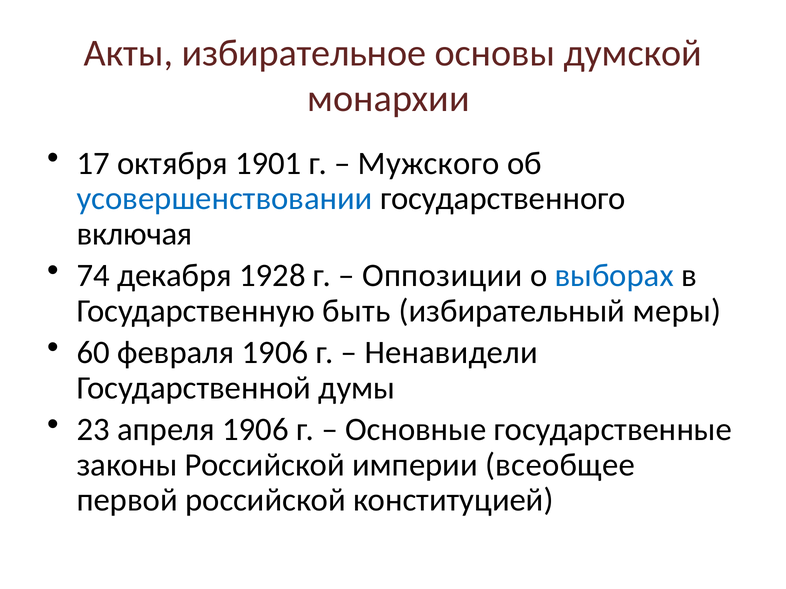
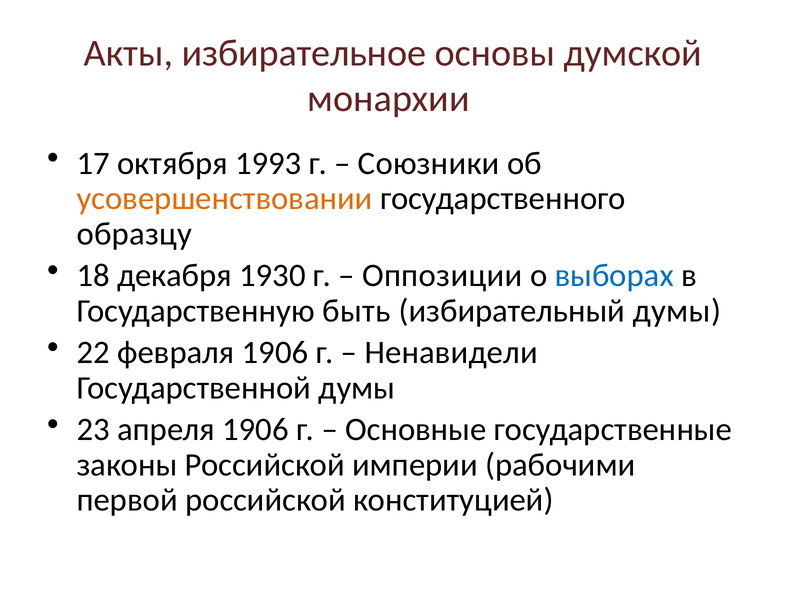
1901: 1901 -> 1993 (268, 163)
Мужского: Мужского -> Союзники (429, 163)
усовершенствовании colour: blue -> orange (225, 199)
включая: включая -> образцу (134, 234)
74: 74 -> 18 (93, 276)
1928: 1928 -> 1930 (272, 276)
избирательный меры: меры -> думы (677, 311)
60: 60 -> 22 (93, 353)
всеобщее: всеобщее -> рабочими (560, 465)
